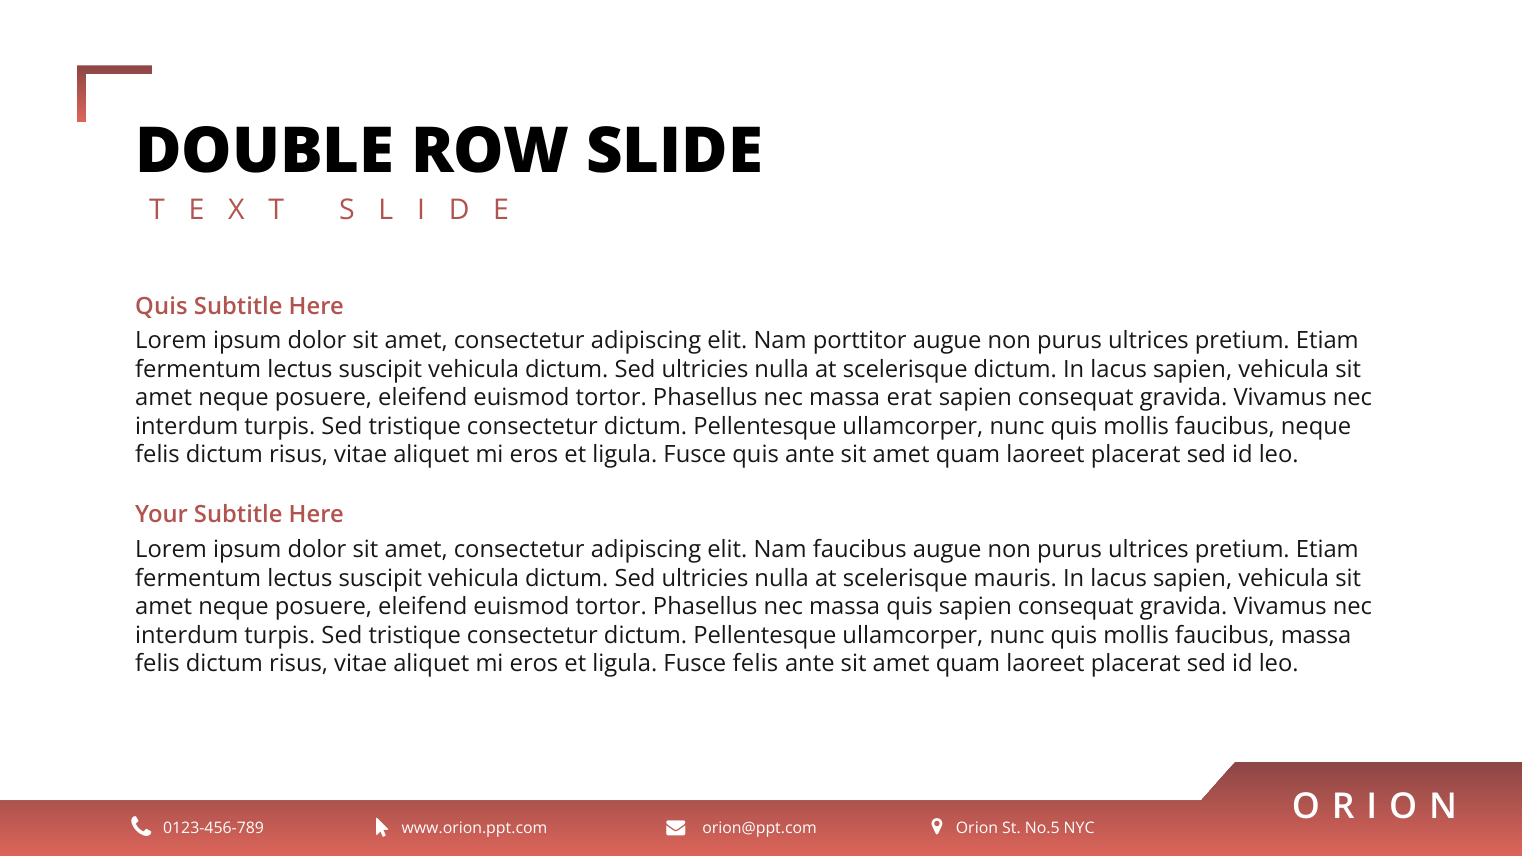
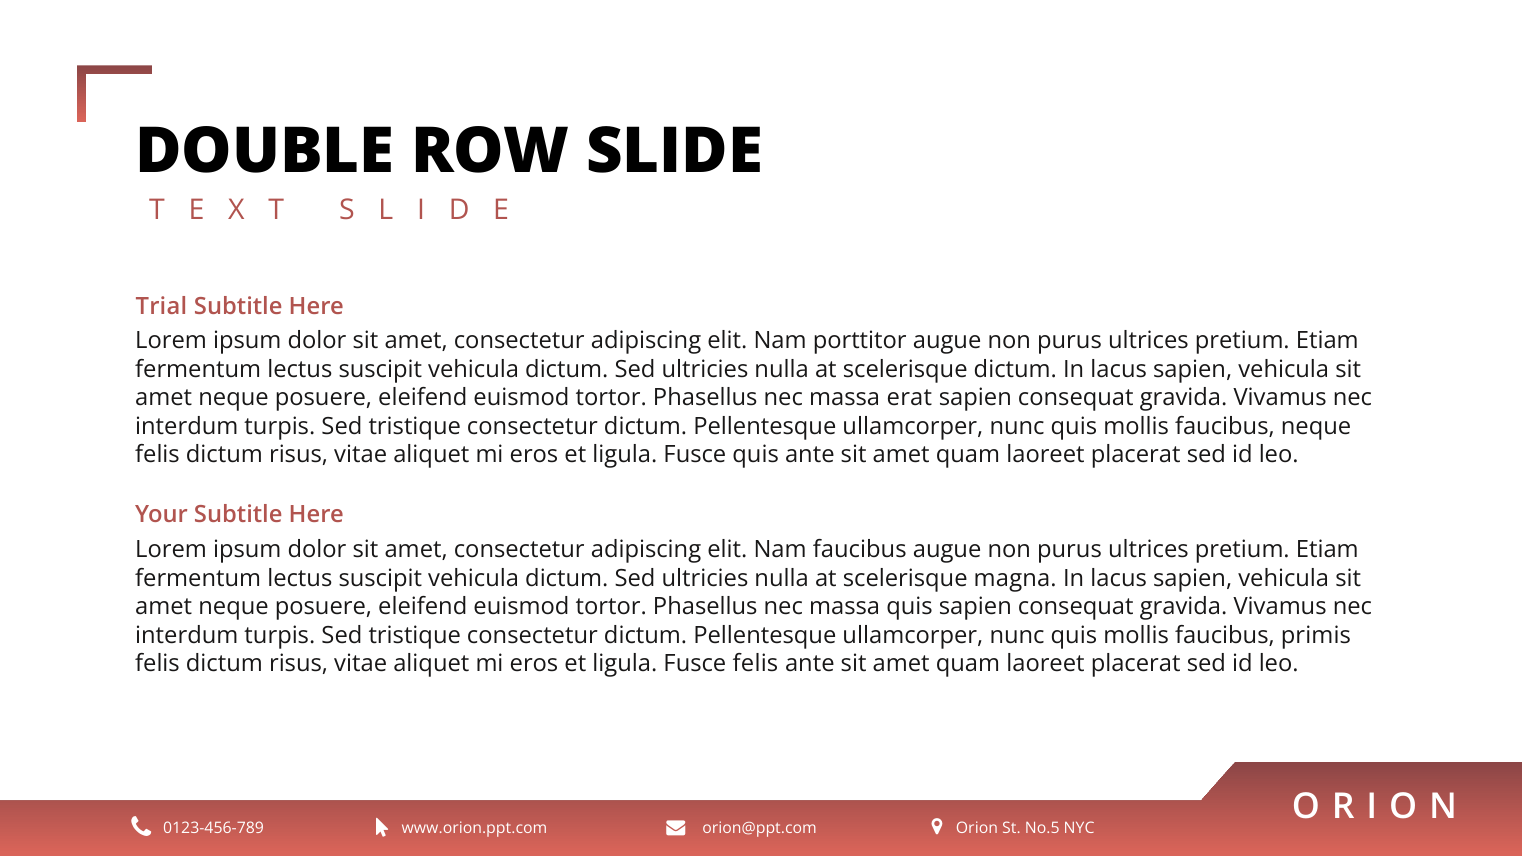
Quis: Quis -> Trial (161, 306)
mauris: mauris -> magna (1015, 578)
faucibus massa: massa -> primis (1316, 635)
